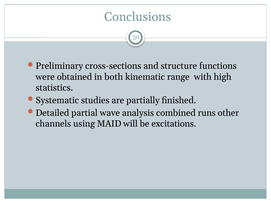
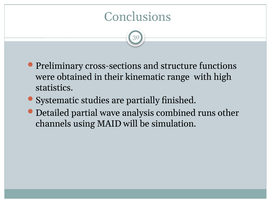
both: both -> their (114, 77)
excitations: excitations -> simulation (174, 124)
